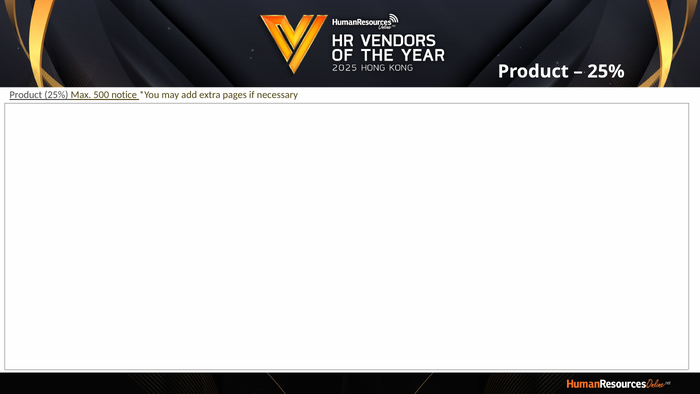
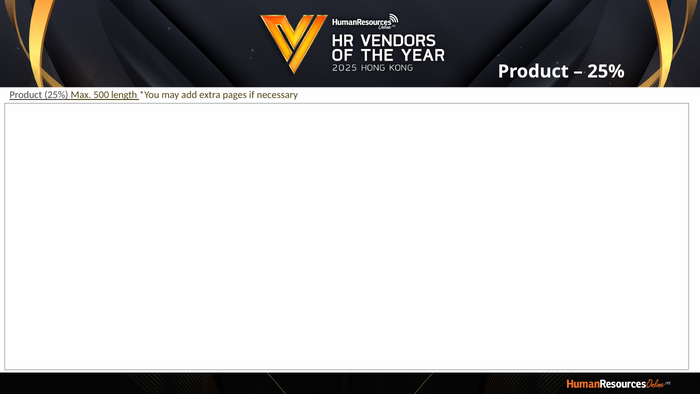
notice: notice -> length (124, 95)
